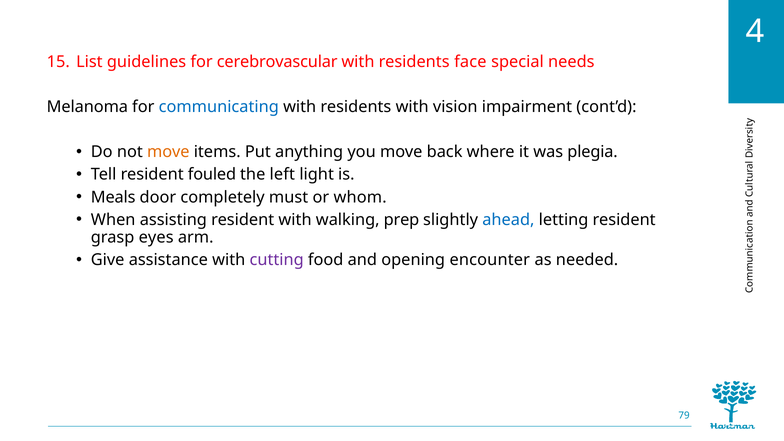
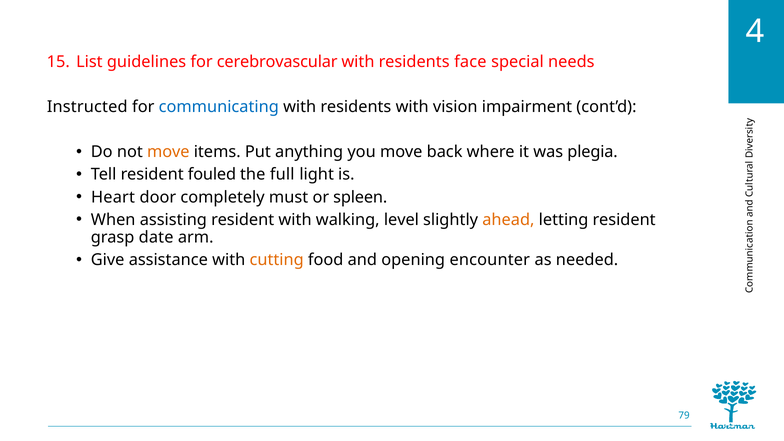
Melanoma: Melanoma -> Instructed (87, 107)
left: left -> full (282, 175)
Meals: Meals -> Heart (113, 197)
whom: whom -> spleen (360, 197)
prep: prep -> level (401, 220)
ahead colour: blue -> orange (508, 220)
eyes: eyes -> date (156, 237)
cutting colour: purple -> orange (277, 260)
